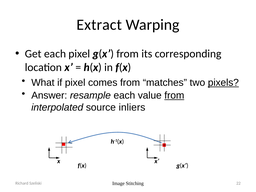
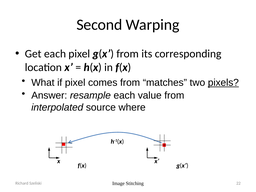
Extract: Extract -> Second (99, 25)
from underline: present -> none (174, 95)
inliers: inliers -> where (132, 107)
